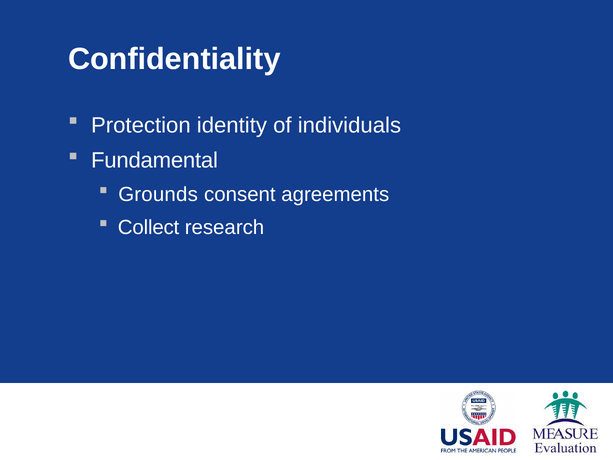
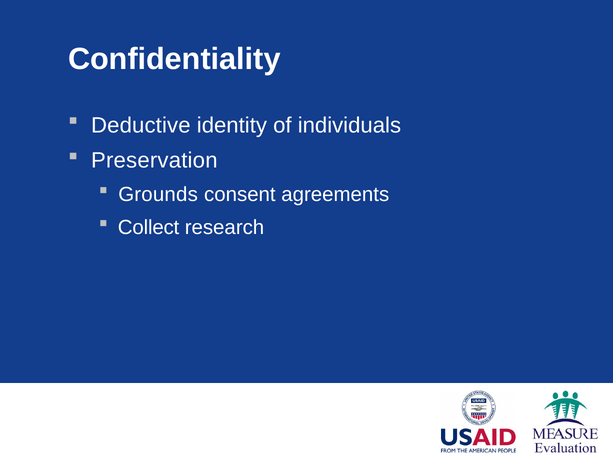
Protection: Protection -> Deductive (141, 125)
Fundamental: Fundamental -> Preservation (154, 161)
